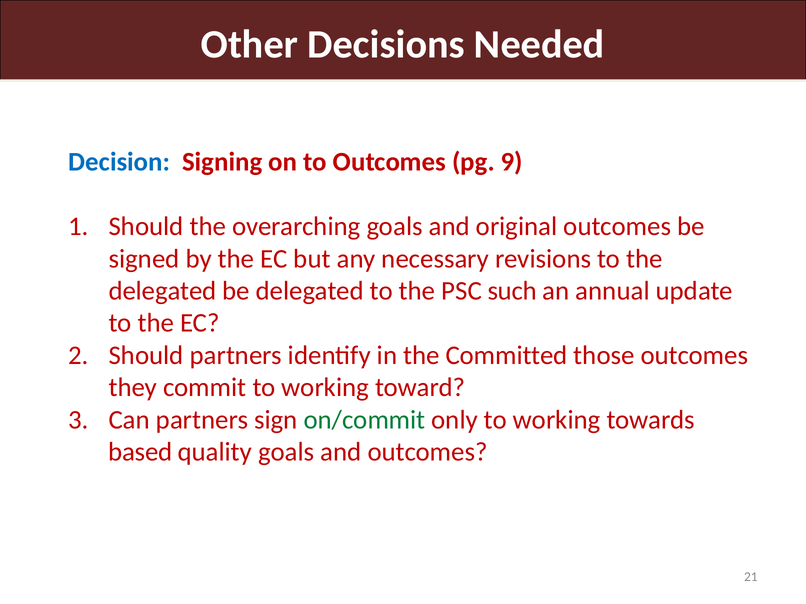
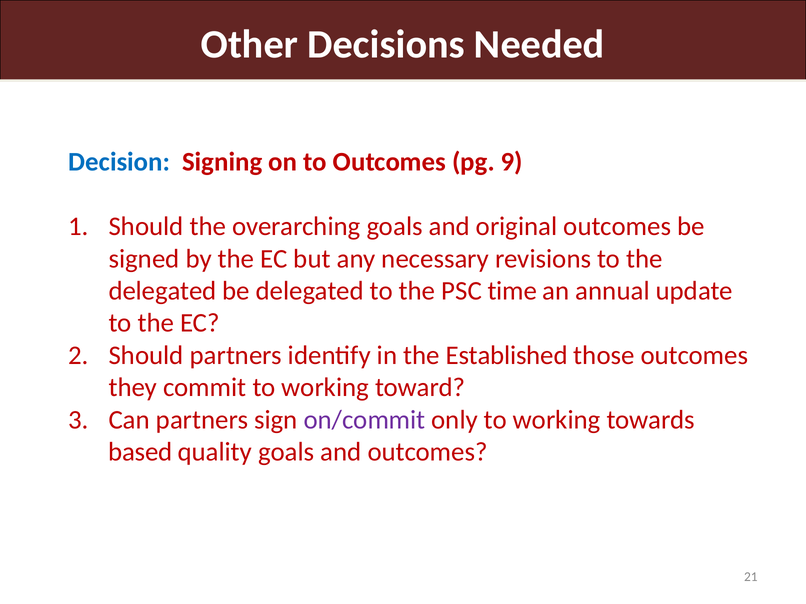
such: such -> time (512, 291)
Committed: Committed -> Established (507, 356)
on/commit colour: green -> purple (365, 420)
